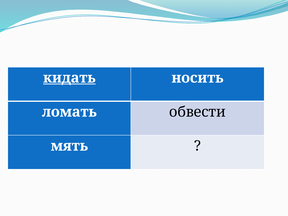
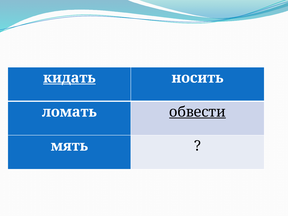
обвести underline: none -> present (198, 112)
